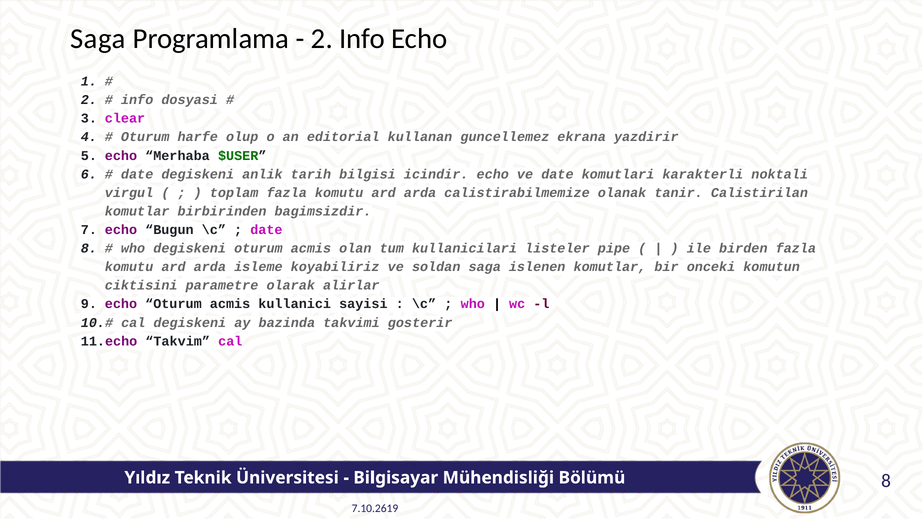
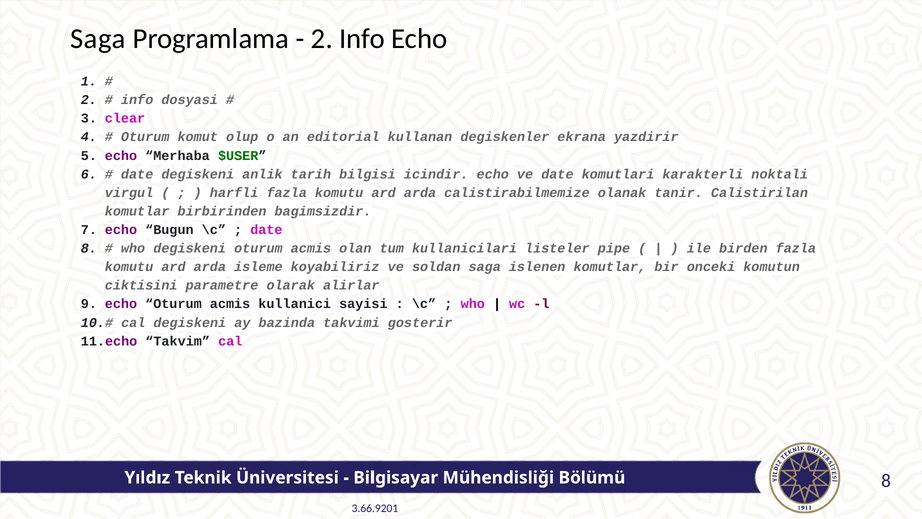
harfe: harfe -> komut (198, 137)
guncellemez: guncellemez -> degiskenler (505, 137)
toplam: toplam -> harfli (234, 193)
7.10.2619: 7.10.2619 -> 3.66.9201 (375, 508)
